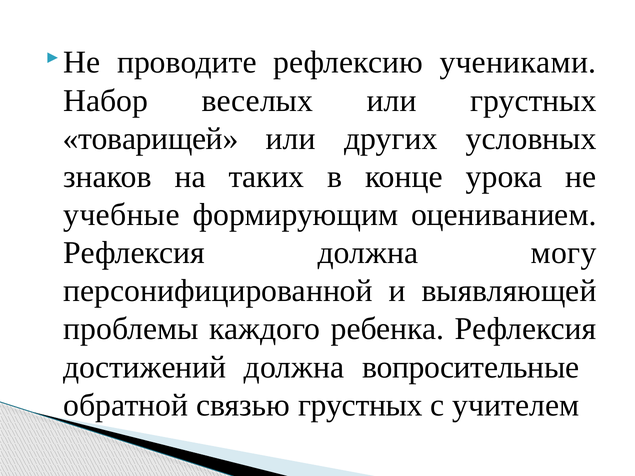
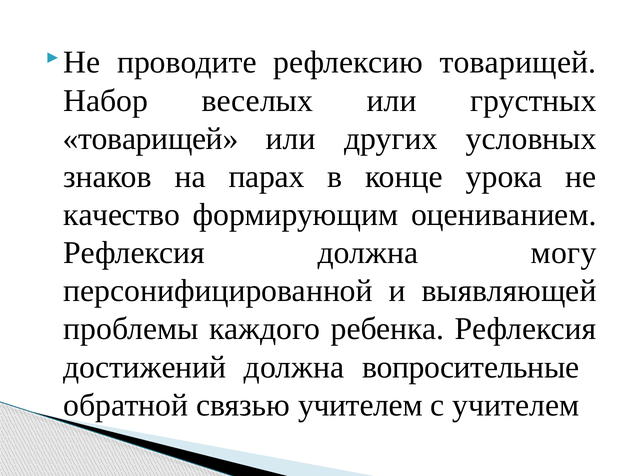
рефлексию учениками: учениками -> товарищей (518, 62)
таких: таких -> парах (267, 177)
учебные: учебные -> качество (122, 215)
связью грустных: грустных -> учителем (360, 405)
